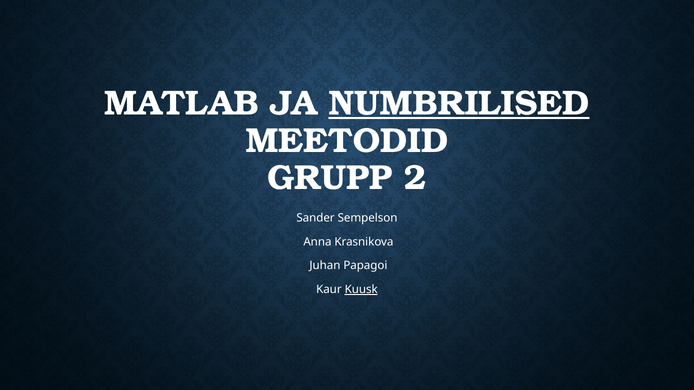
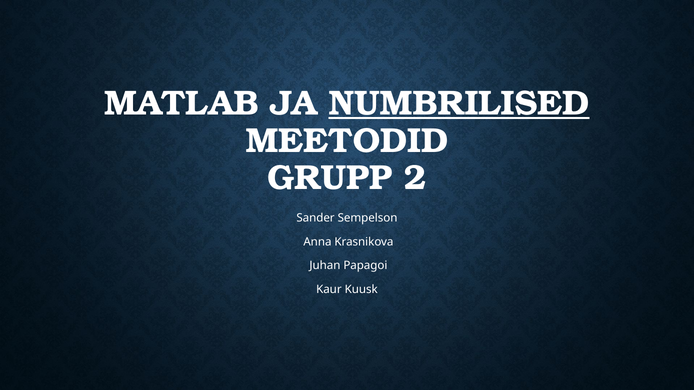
Kuusk underline: present -> none (361, 290)
